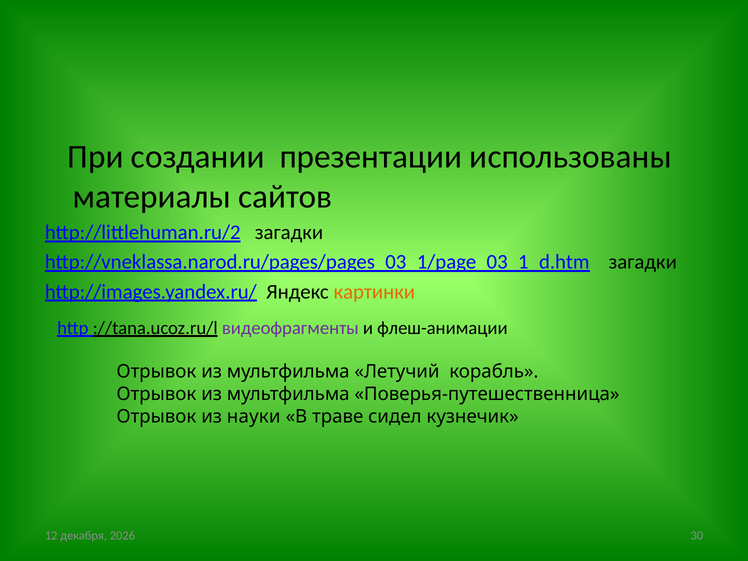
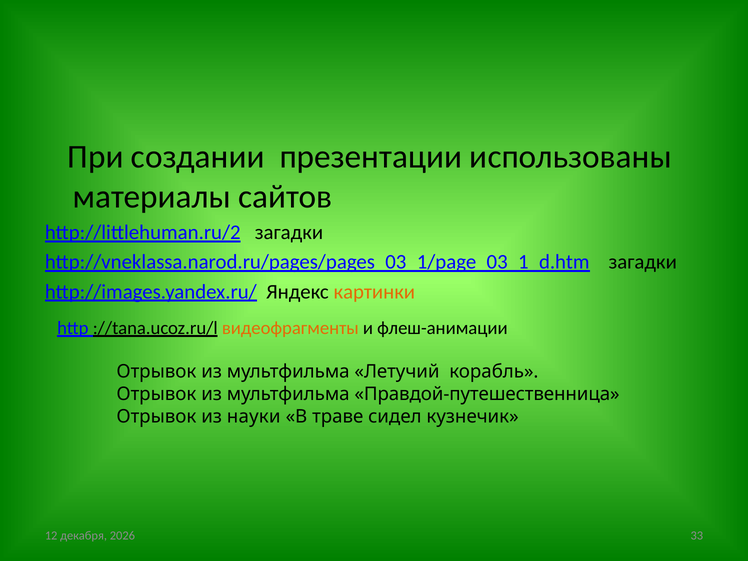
видеофрагменты colour: purple -> orange (290, 328)
Поверья-путешественница: Поверья-путешественница -> Правдой-путешественница (487, 394)
30: 30 -> 33 (697, 536)
